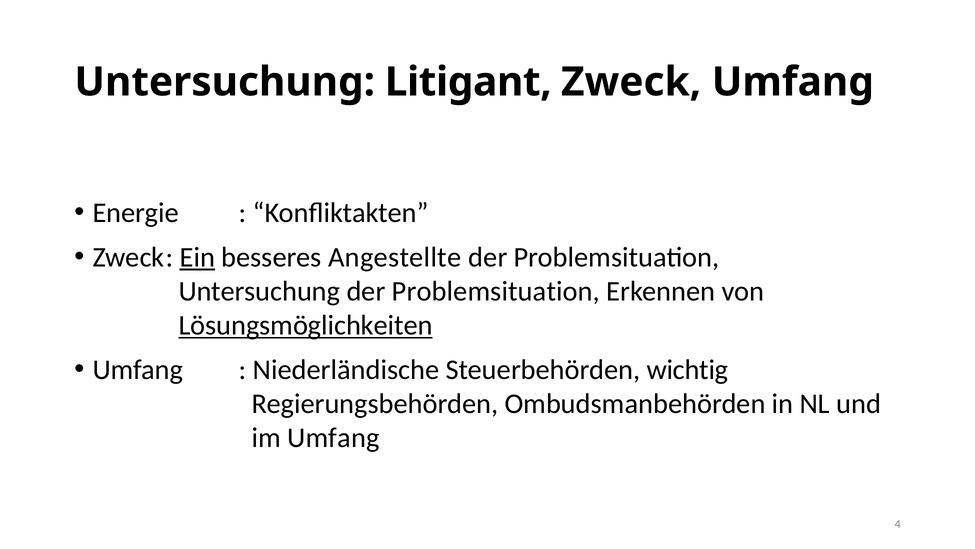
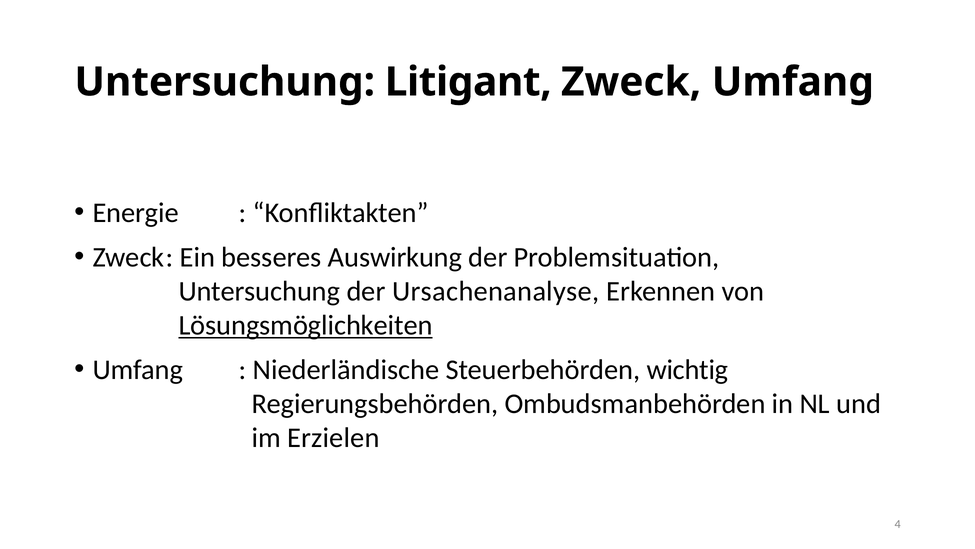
Ein underline: present -> none (197, 257)
Angestellte: Angestellte -> Auswirkung (395, 257)
Untersuchung der Problemsituation: Problemsituation -> Ursachenanalyse (496, 291)
im Umfang: Umfang -> Erzielen (333, 438)
